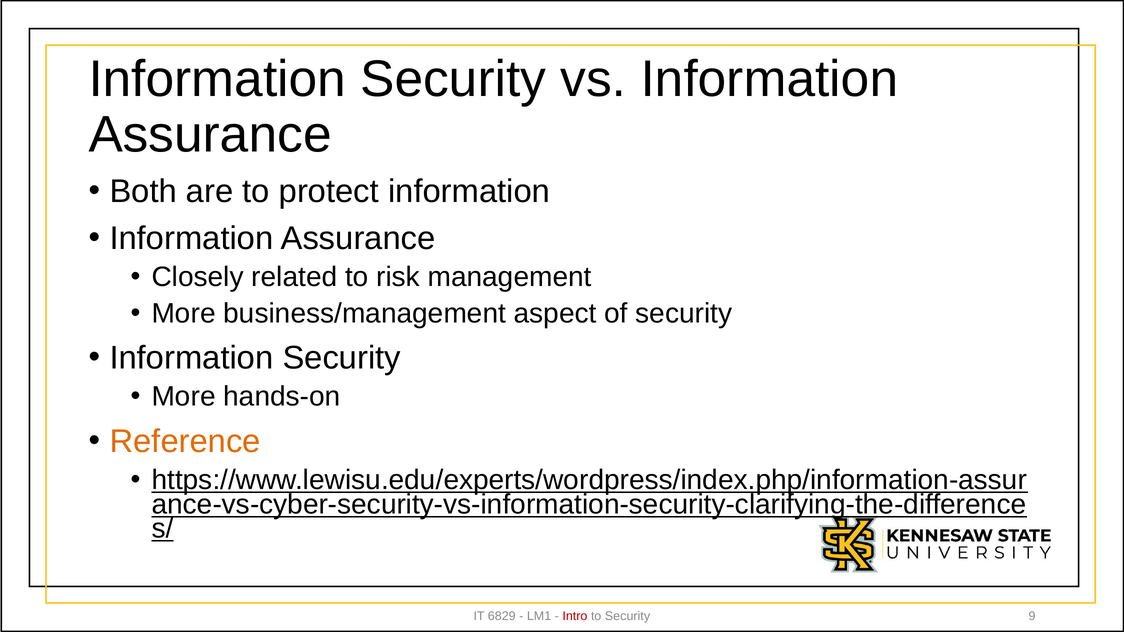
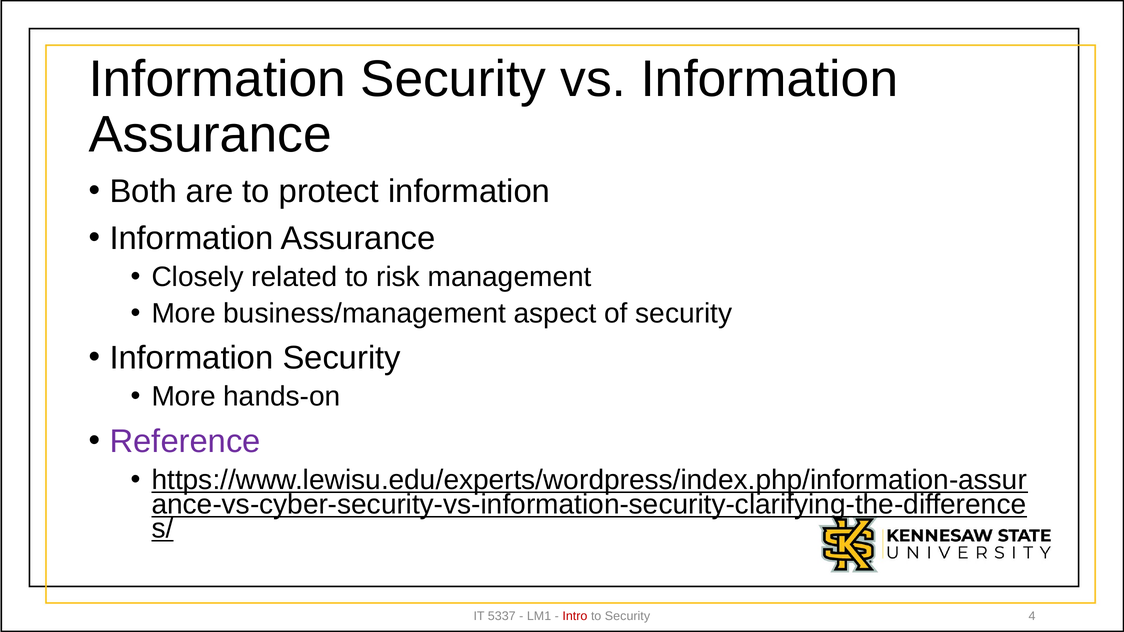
Reference colour: orange -> purple (185, 441)
6829: 6829 -> 5337 (502, 616)
9: 9 -> 4 (1032, 616)
